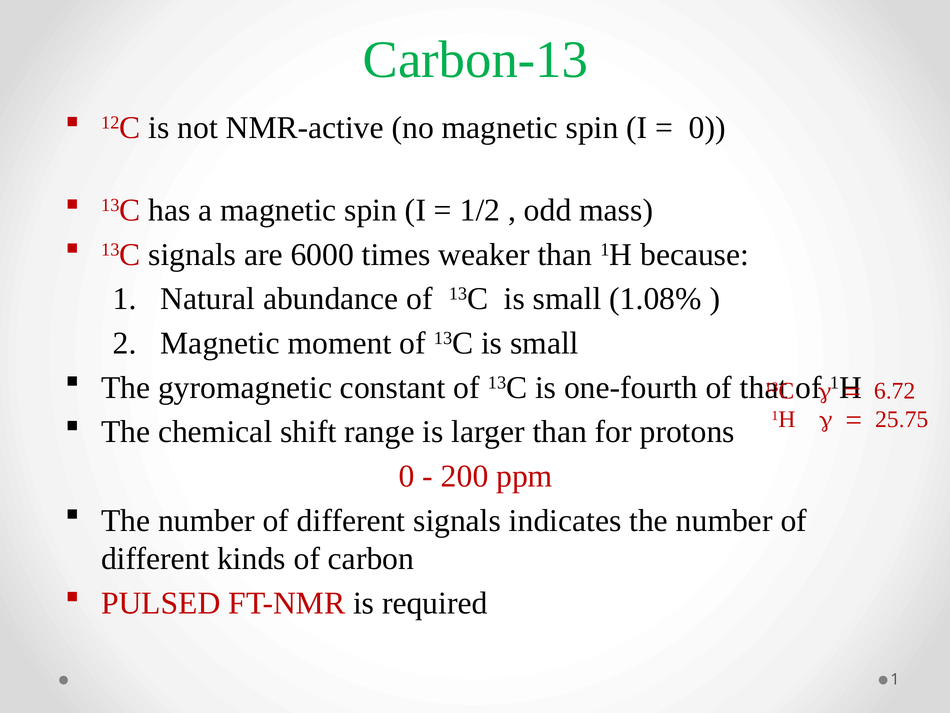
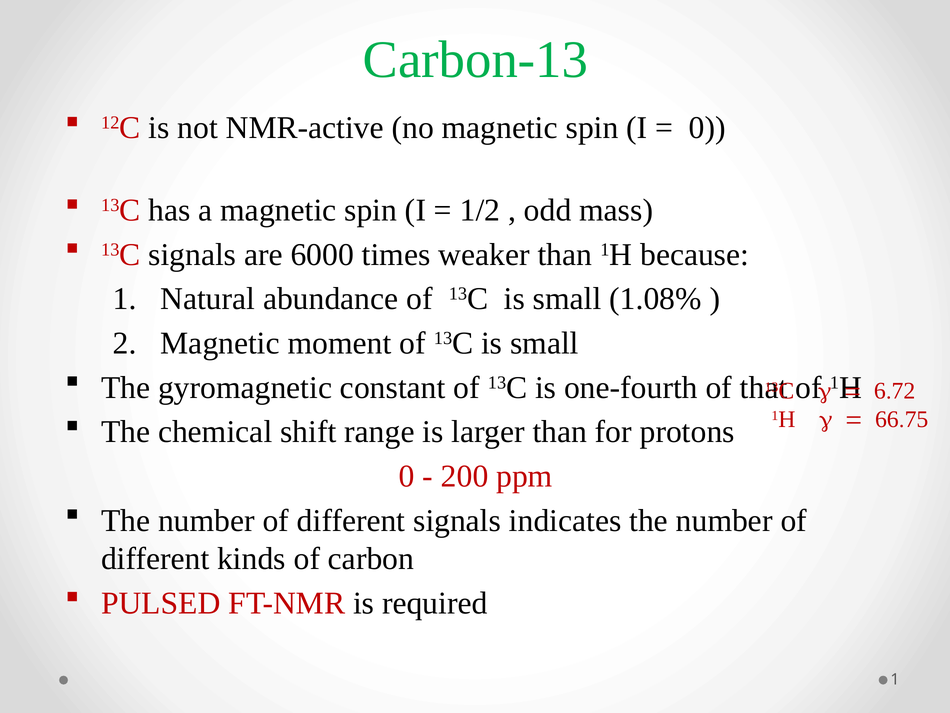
25.75: 25.75 -> 66.75 (902, 419)
